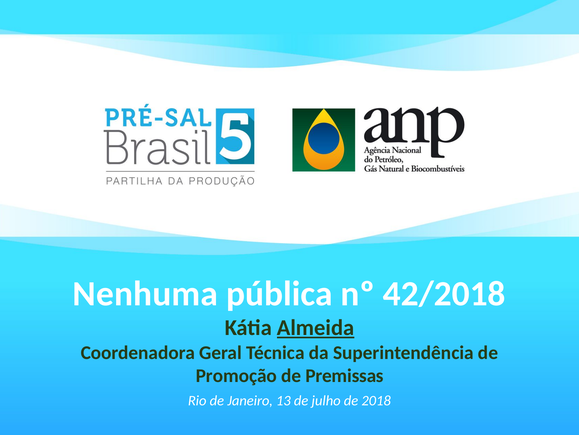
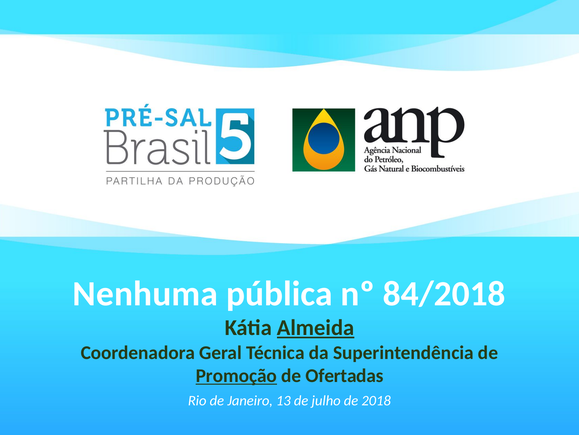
42/2018: 42/2018 -> 84/2018 (444, 293)
Promoção underline: none -> present (236, 375)
Premissas: Premissas -> Ofertadas (345, 375)
